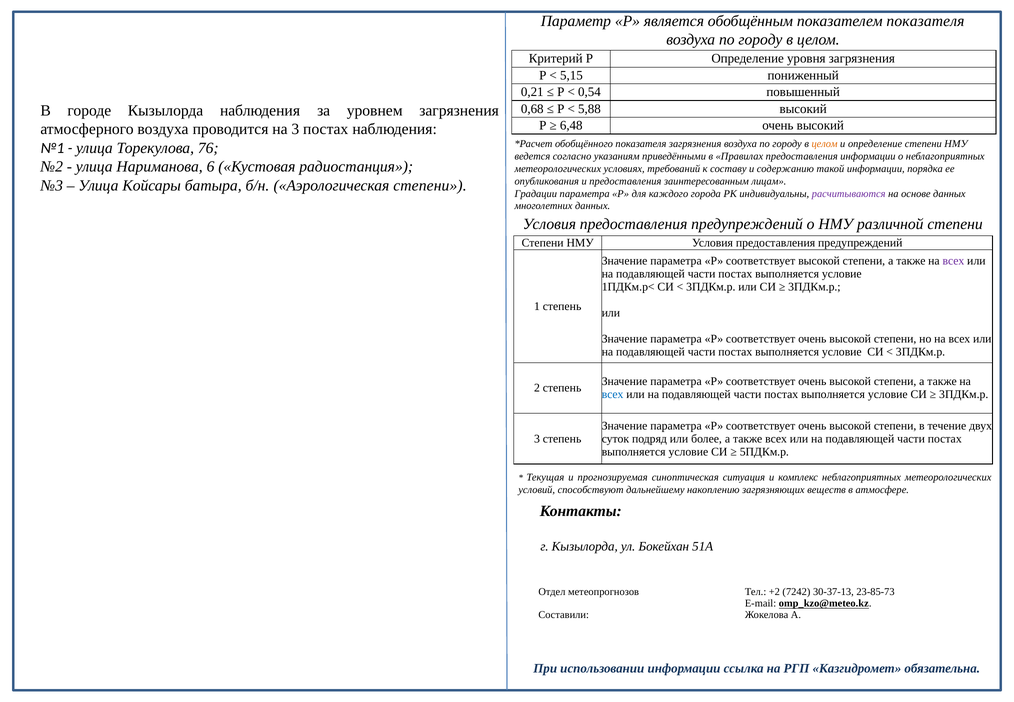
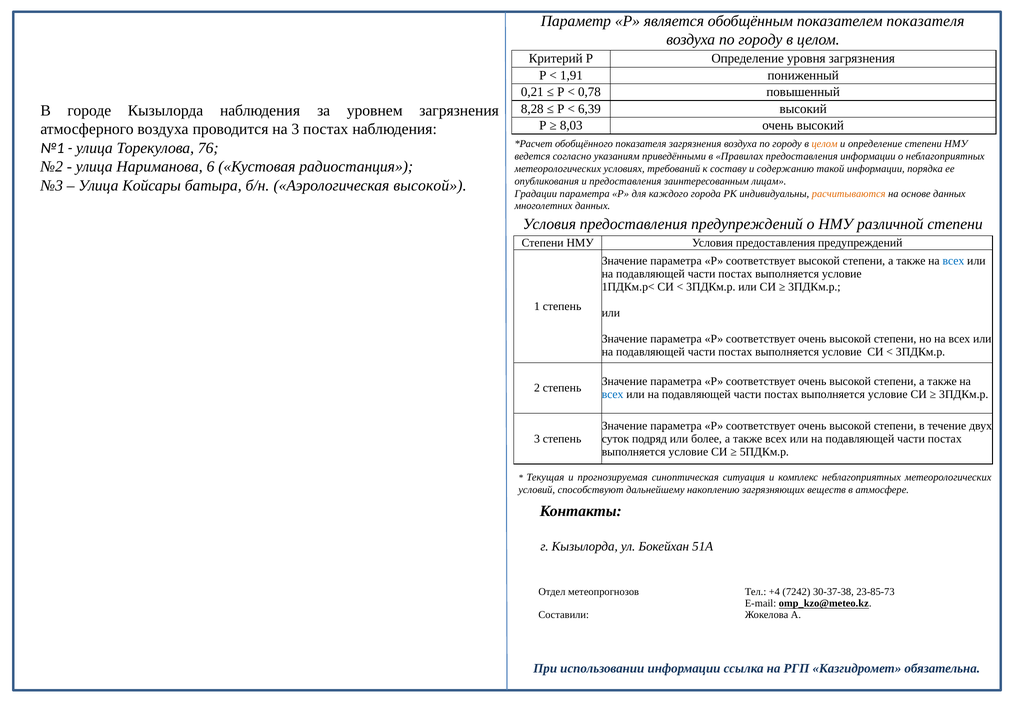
5,15: 5,15 -> 1,91 (571, 75)
0,54: 0,54 -> 0,78 (589, 92)
0,68: 0,68 -> 8,28 (532, 109)
5,88: 5,88 -> 6,39 (589, 109)
6,48: 6,48 -> 8,03 (571, 125)
Аэрологическая степени: степени -> высокой (430, 185)
расчитываются colour: purple -> orange (849, 194)
всех colour: purple -> blue (953, 261)
+2: +2 -> +4 (774, 592)
30-37-13: 30-37-13 -> 30-37-38 (833, 592)
